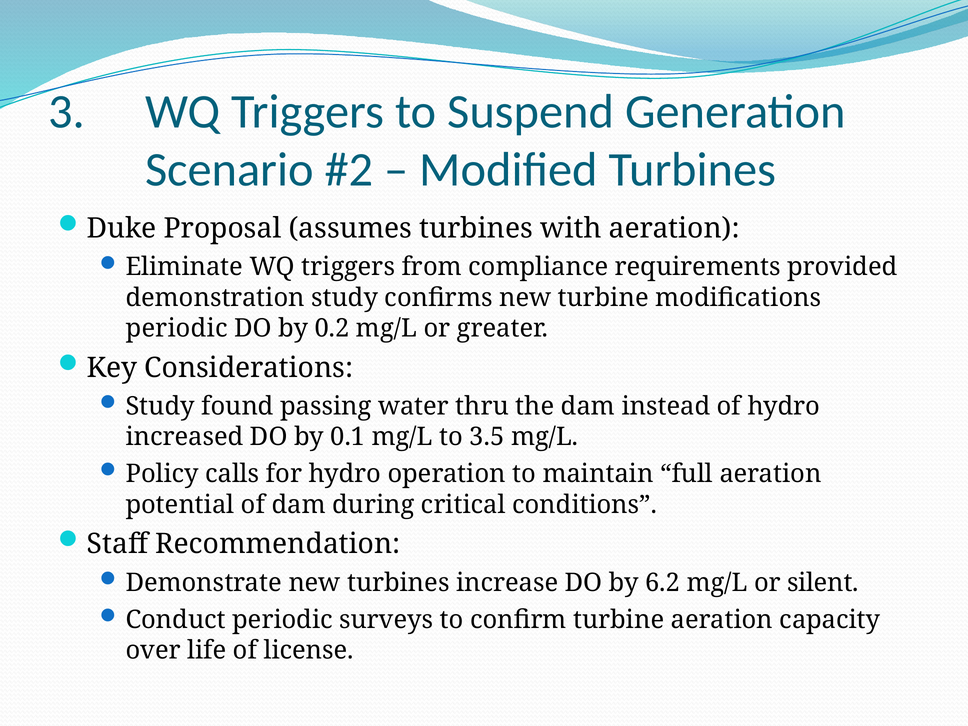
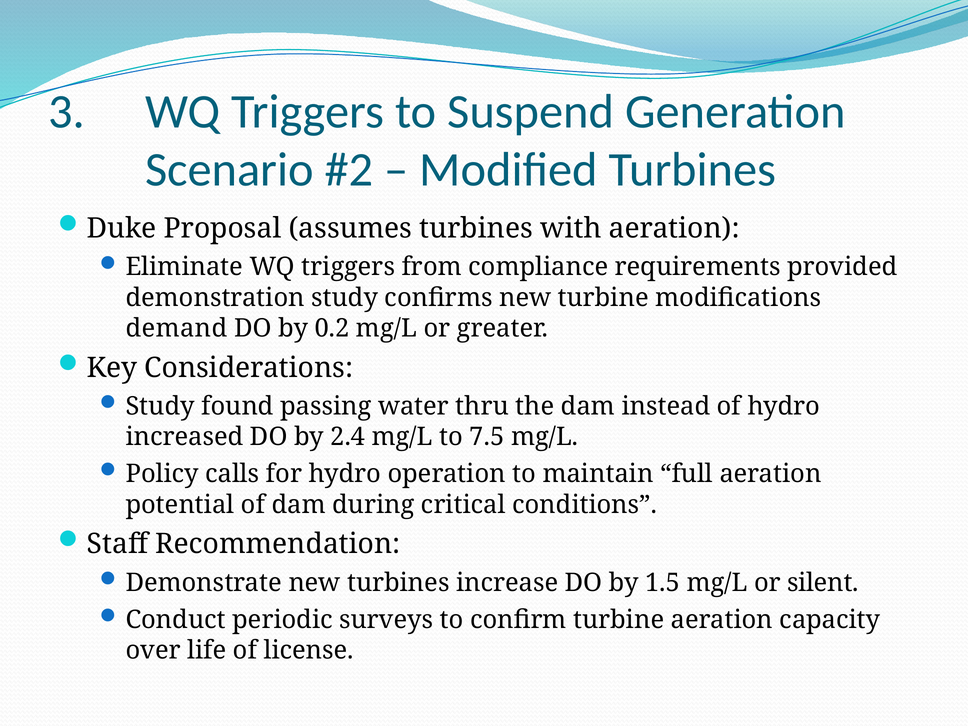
periodic: periodic -> demand (177, 328)
0.1: 0.1 -> 2.4 (348, 437)
3.5: 3.5 -> 7.5 (487, 437)
6.2: 6.2 -> 1.5 (663, 583)
